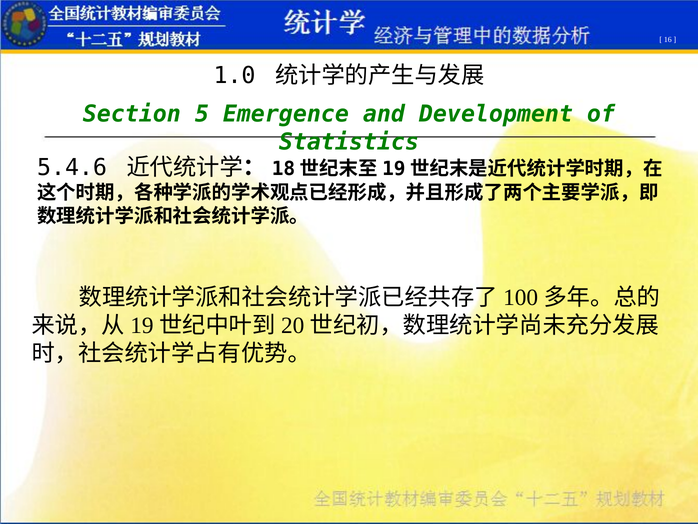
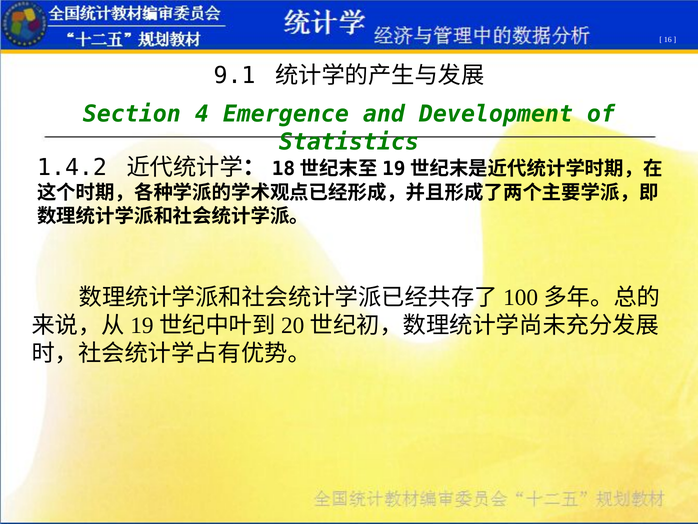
1.0: 1.0 -> 9.1 (235, 75)
5: 5 -> 4 (202, 114)
5.4.6: 5.4.6 -> 1.4.2 (72, 168)
